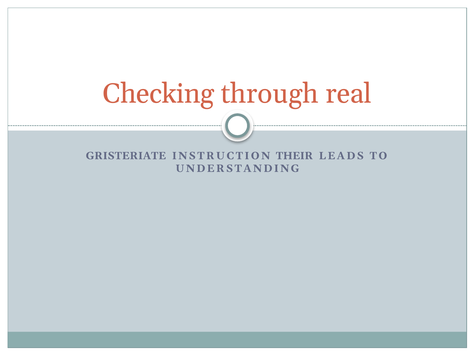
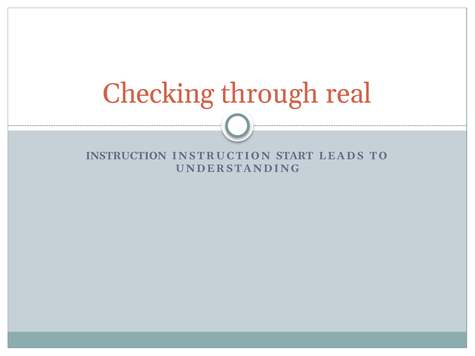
GRISTERIATE: GRISTERIATE -> INSTRUCTION (126, 156)
THEIR: THEIR -> START (294, 156)
